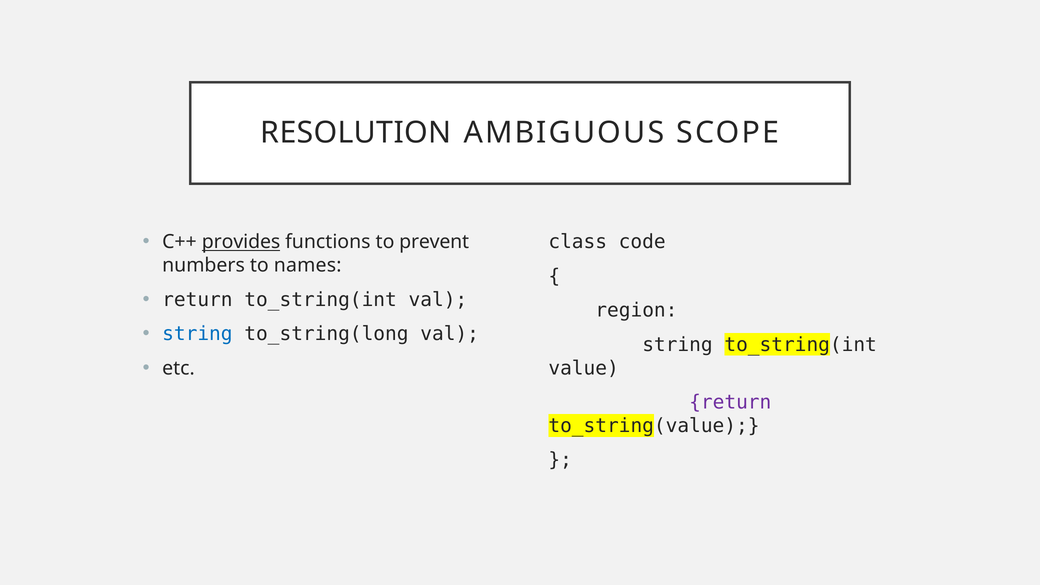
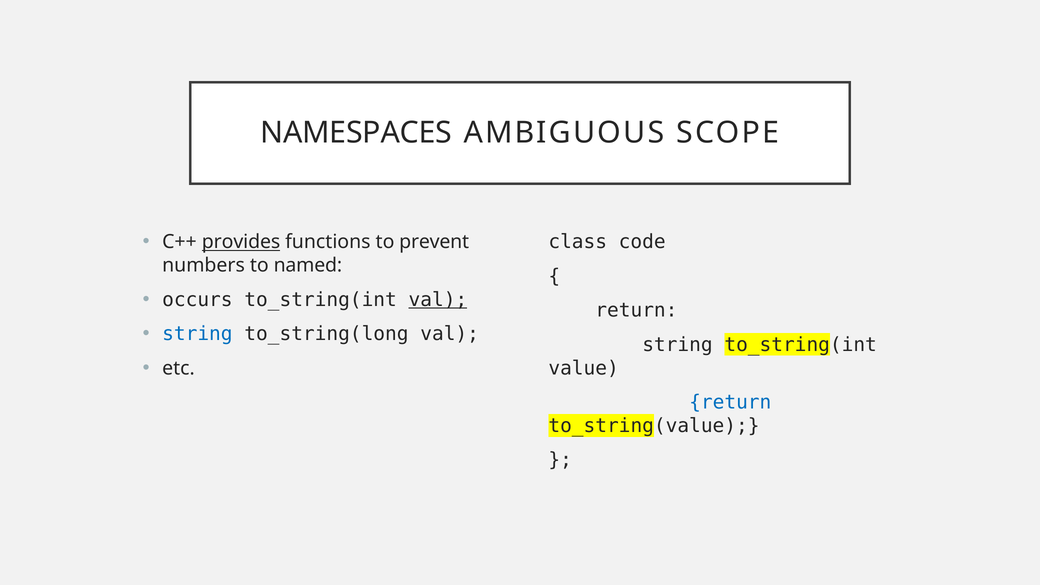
RESOLUTION: RESOLUTION -> NAMESPACES (356, 133)
names: names -> named (308, 265)
return: return -> occurs (197, 300)
val underline: none -> present (438, 300)
region: region -> return (636, 310)
return colour: purple -> blue (730, 402)
